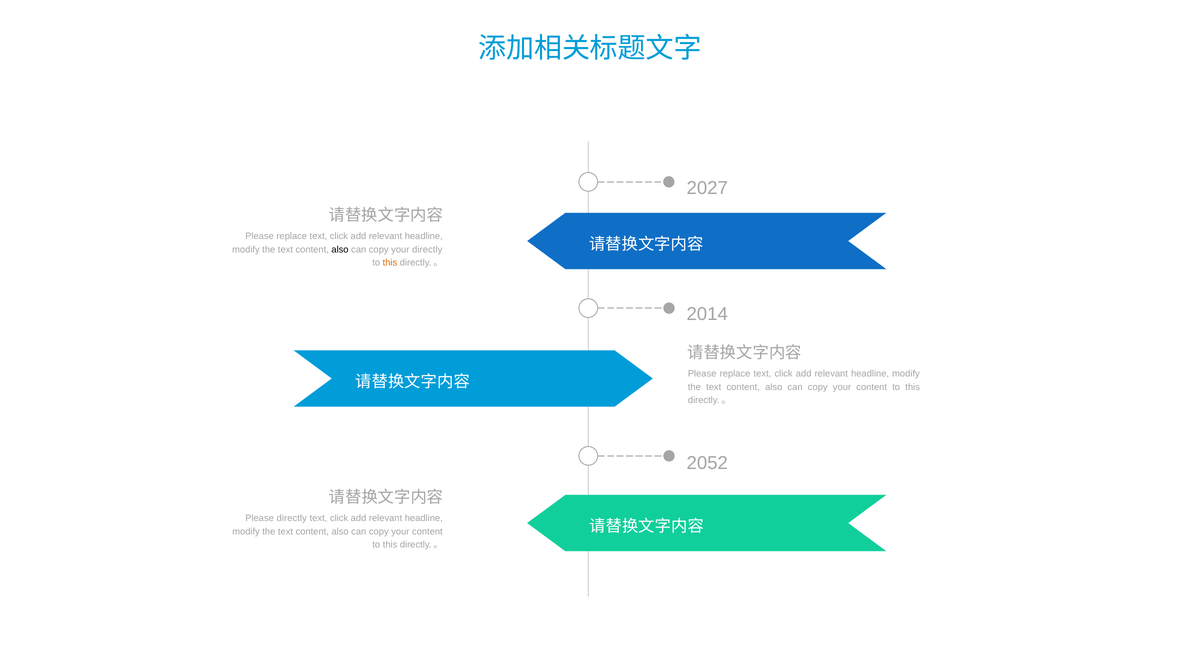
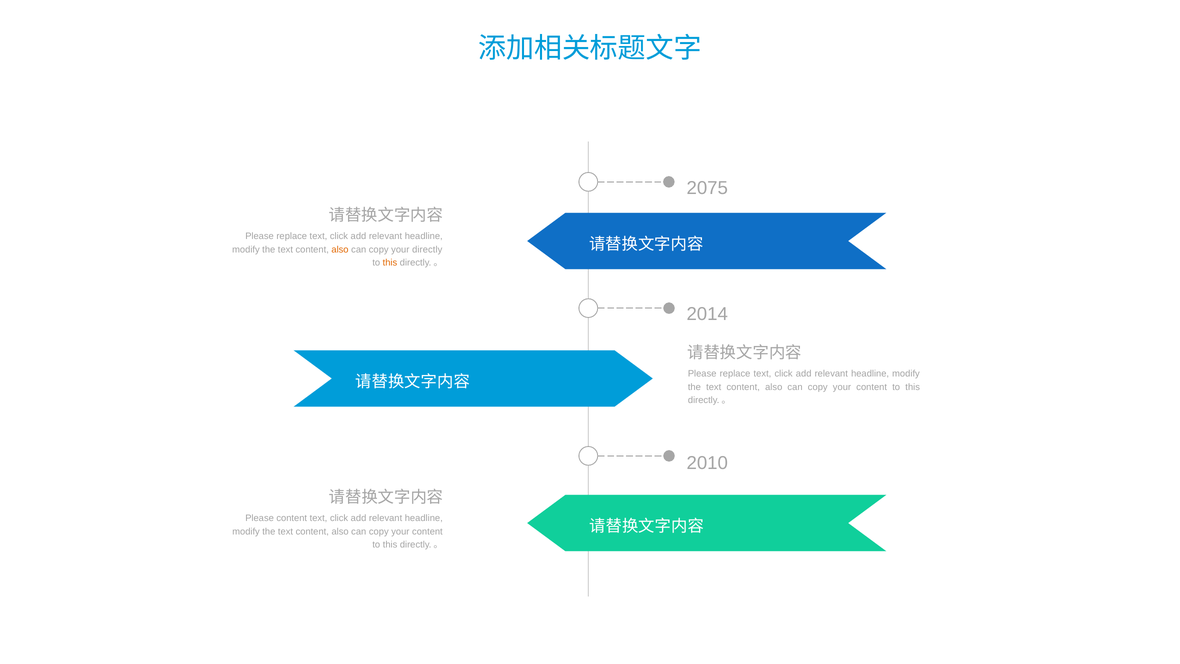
2027: 2027 -> 2075 (707, 188)
also colour: black -> orange (340, 249)
2052: 2052 -> 2010 (707, 463)
Please directly: directly -> content (292, 518)
